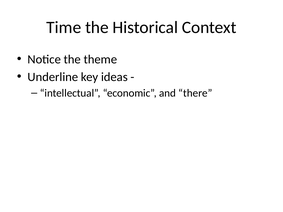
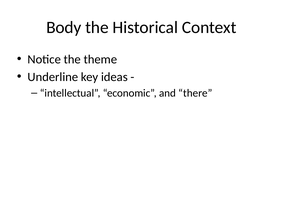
Time: Time -> Body (64, 27)
